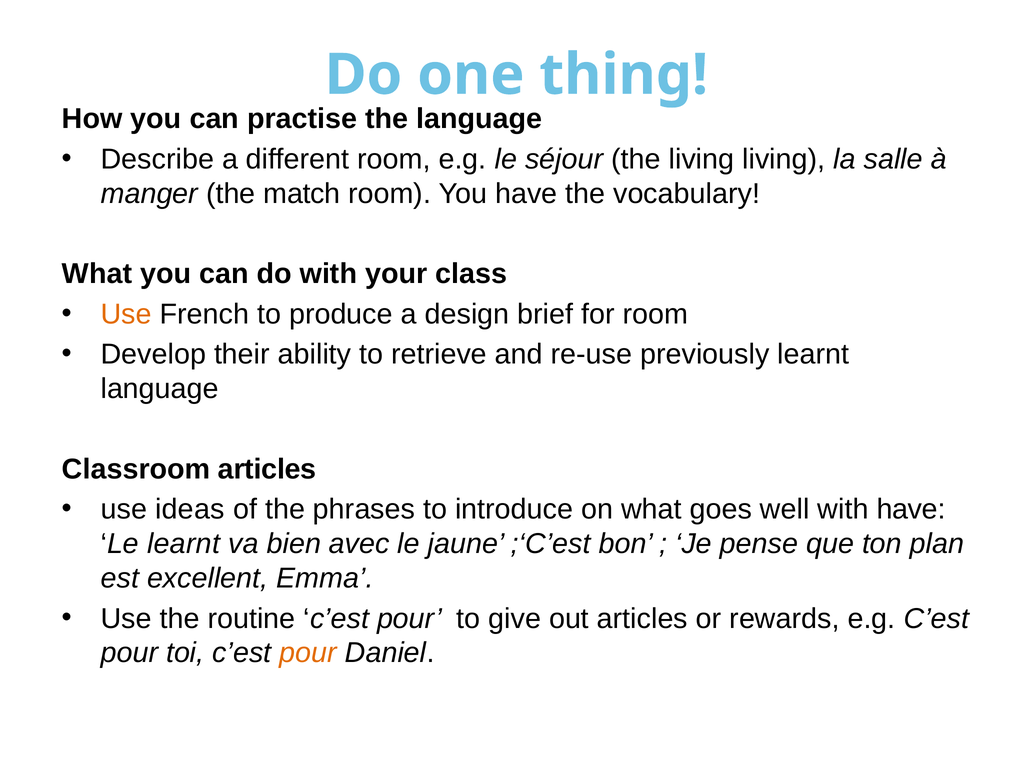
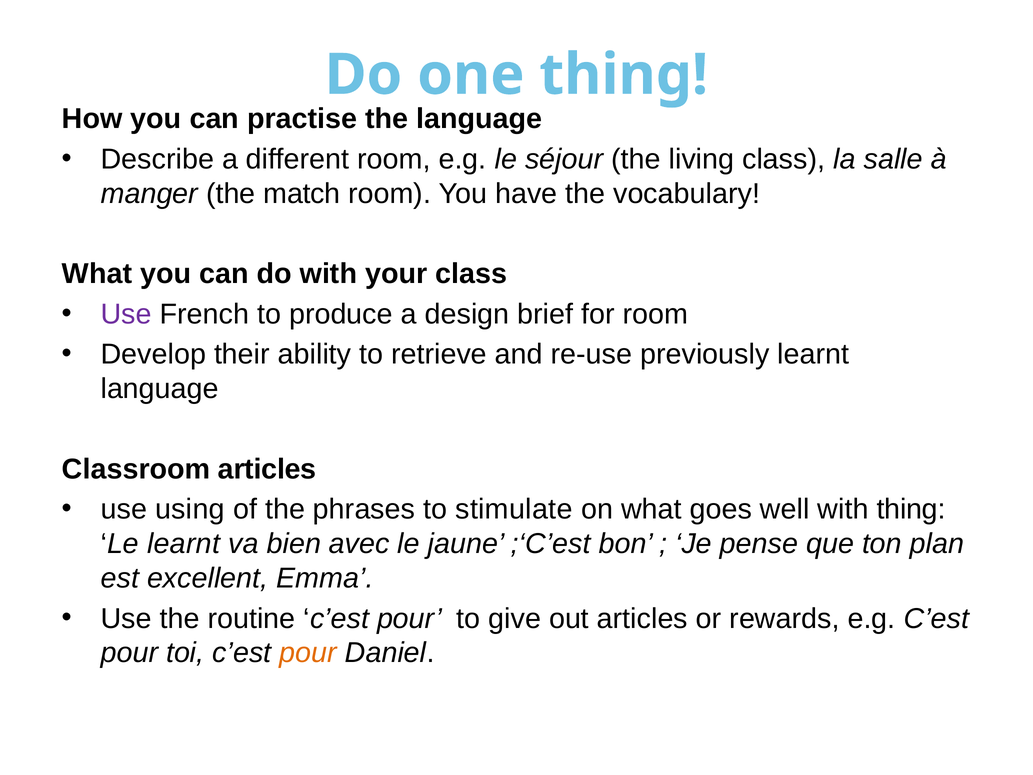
living living: living -> class (784, 159)
Use colour: orange -> purple (126, 314)
ideas: ideas -> using (190, 509)
introduce: introduce -> stimulate (514, 509)
with have: have -> thing (911, 509)
